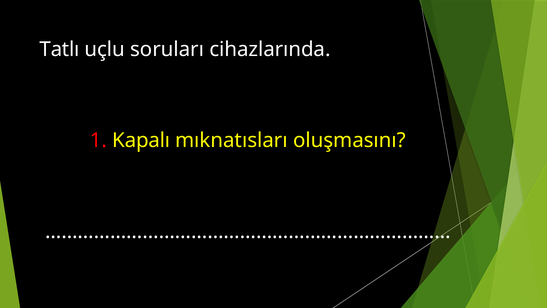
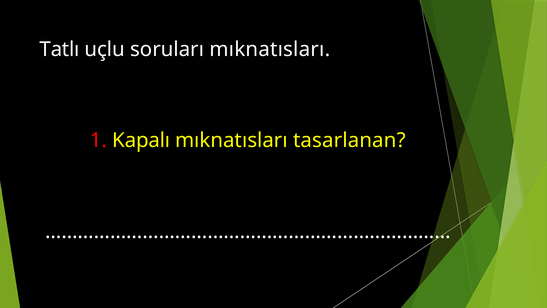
soruları cihazlarında: cihazlarında -> mıknatısları (270, 49)
oluşmasını: oluşmasını -> tasarlanan (349, 140)
